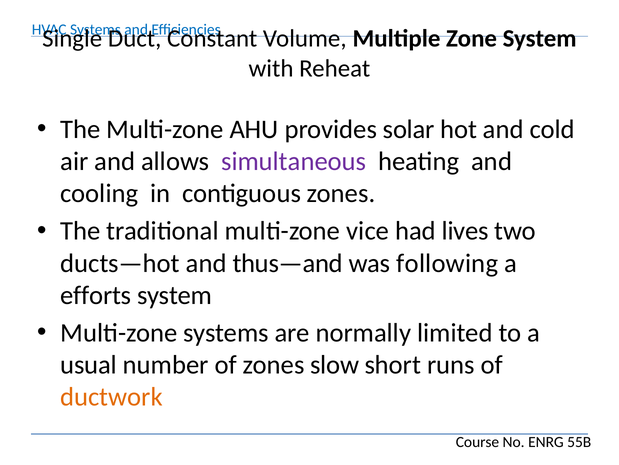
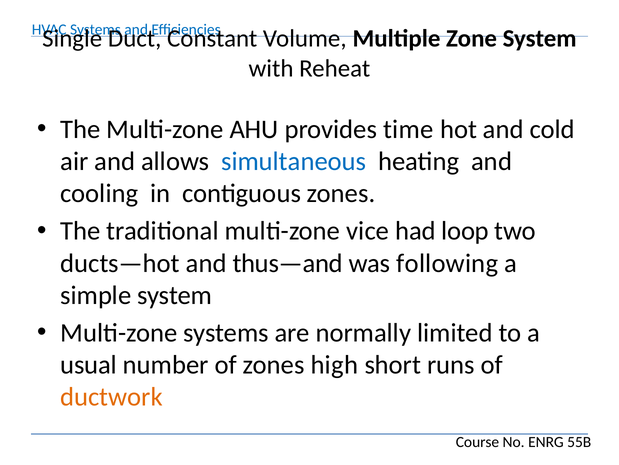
solar: solar -> time (408, 129)
simultaneous colour: purple -> blue (294, 161)
lives: lives -> loop (465, 231)
efforts: efforts -> simple (96, 295)
slow: slow -> high (334, 364)
